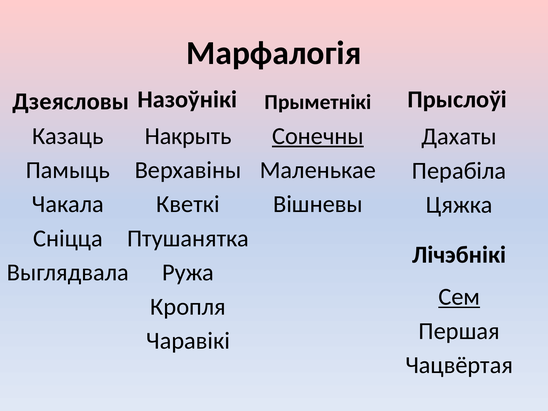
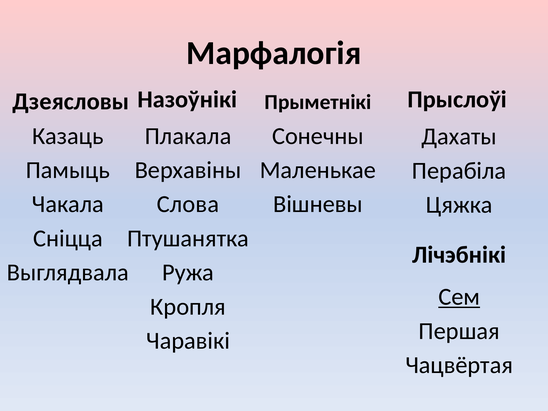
Накрыть: Накрыть -> Плакала (188, 136)
Сонечны underline: present -> none (318, 136)
Кветкі: Кветкі -> Слова (188, 204)
